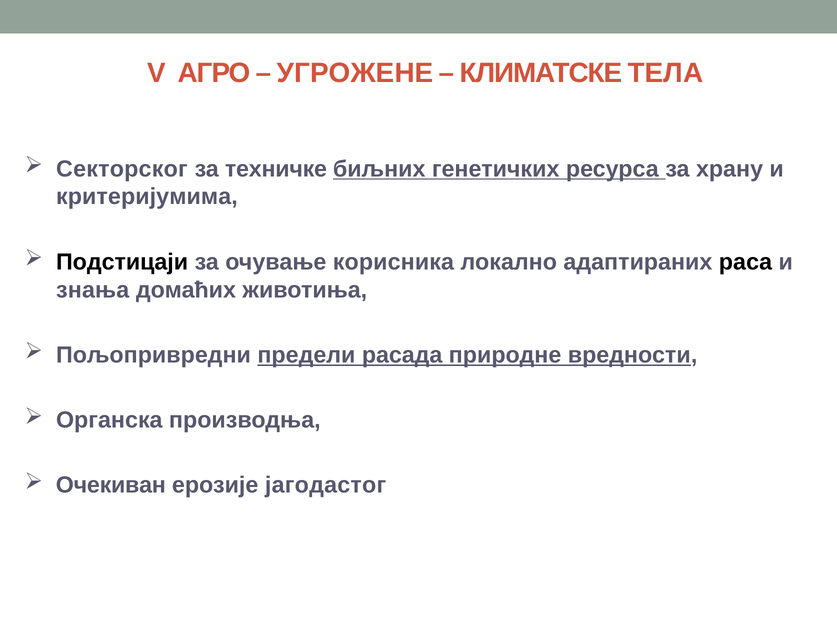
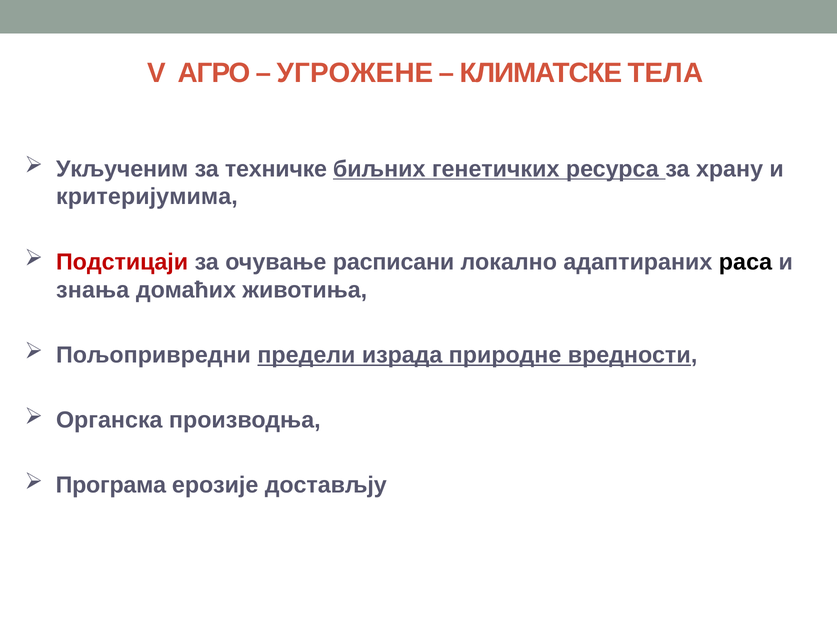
Секторског: Секторског -> Укљученим (122, 169)
Подстицаји colour: black -> red (122, 262)
корисника: корисника -> расписани (394, 262)
расада: расада -> израда (402, 355)
Очекиван: Очекиван -> Програма (111, 485)
јагодастог: јагодастог -> достављју (326, 485)
